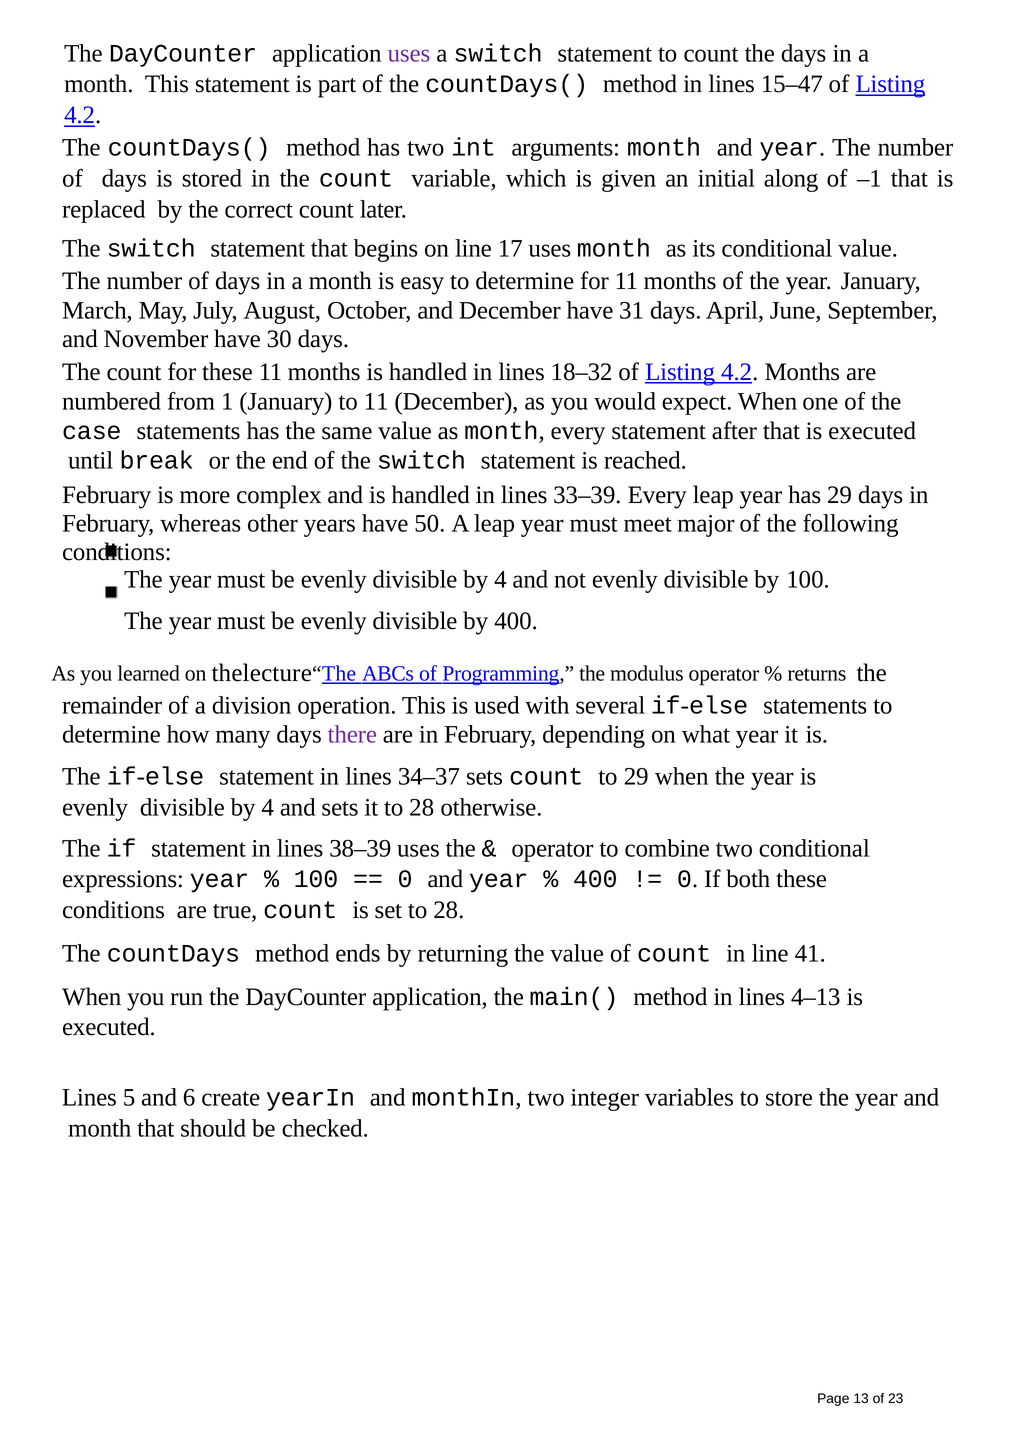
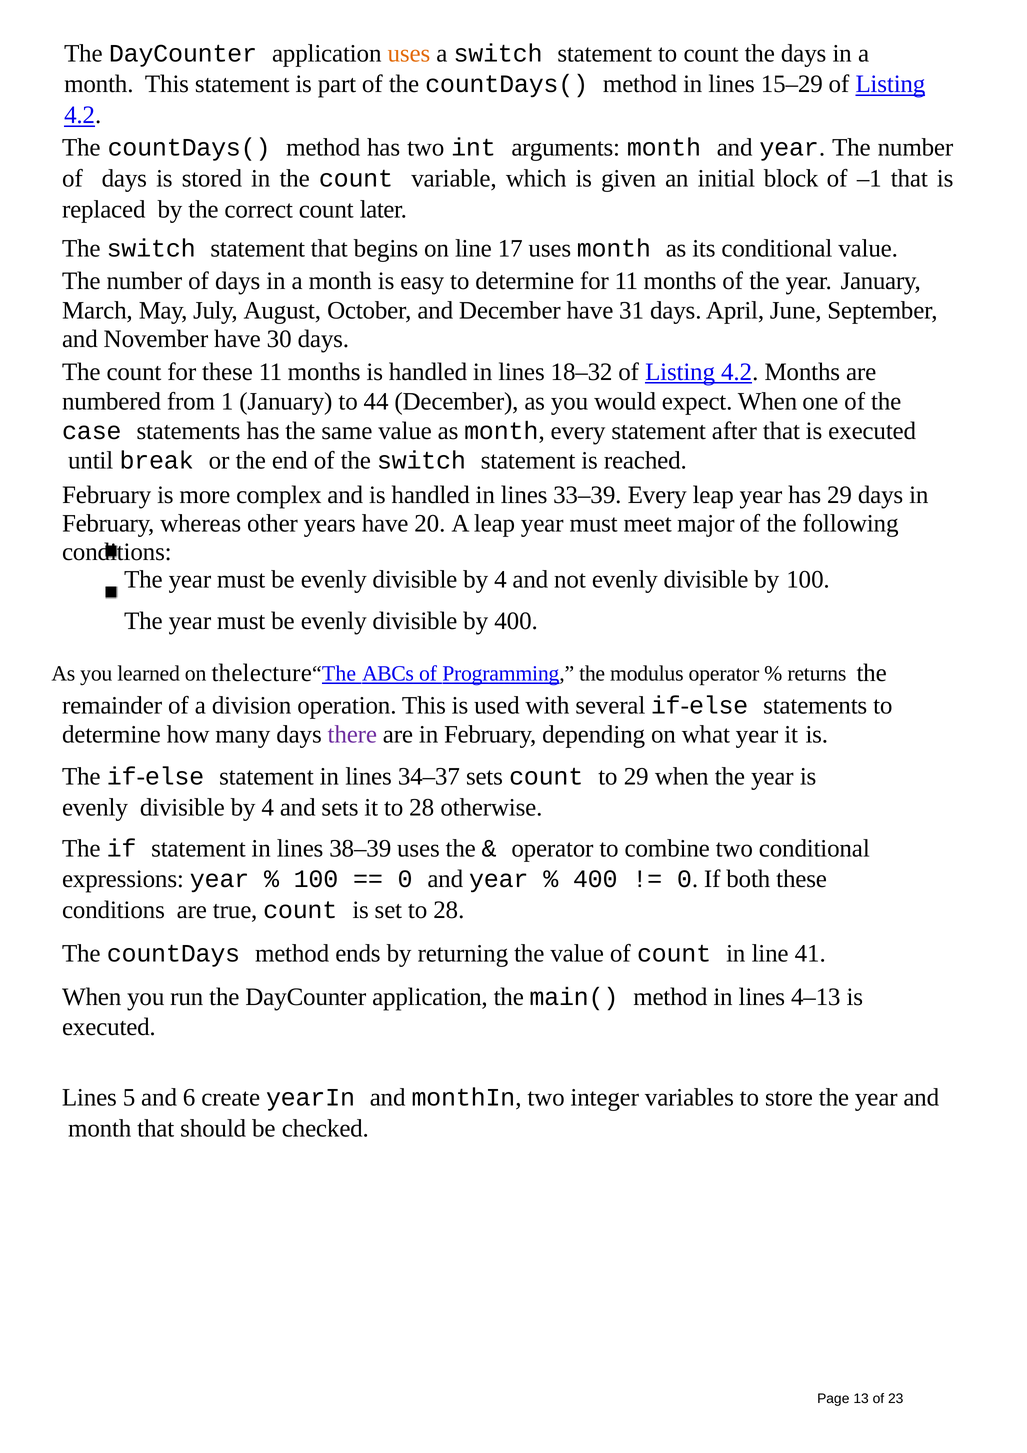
uses colour: purple -> orange (409, 53)
15–47: 15–47 -> 15–29 (792, 84)
along: along -> block (791, 179)
to 11: 11 -> 44 (376, 401)
50: 50 -> 20 (430, 524)
